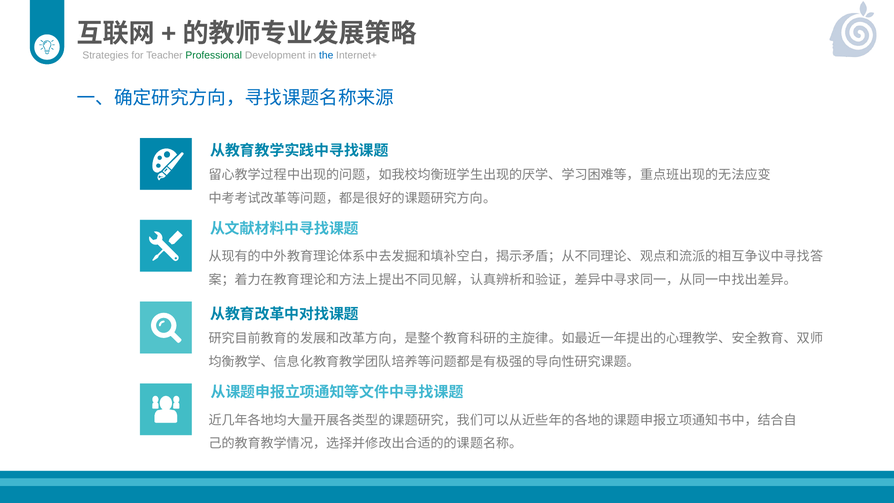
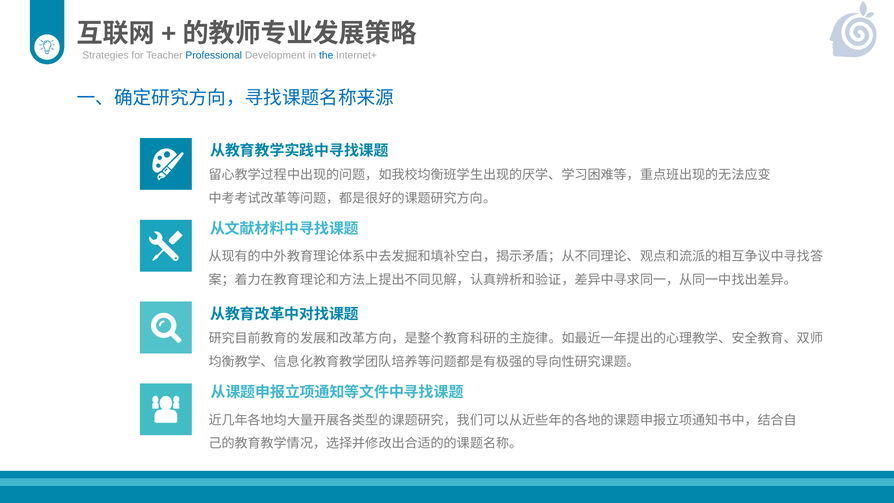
Professional colour: green -> blue (214, 55)
